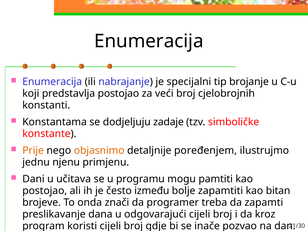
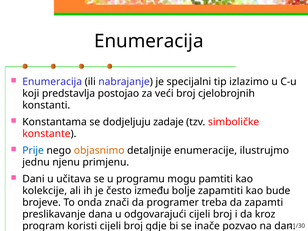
brojanje: brojanje -> izlazimo (249, 82)
Prije colour: orange -> blue (33, 151)
poređenjem: poređenjem -> enumeracije (206, 151)
postojao: postojao -> kolekcije (45, 191)
bitan: bitan -> bude (278, 191)
